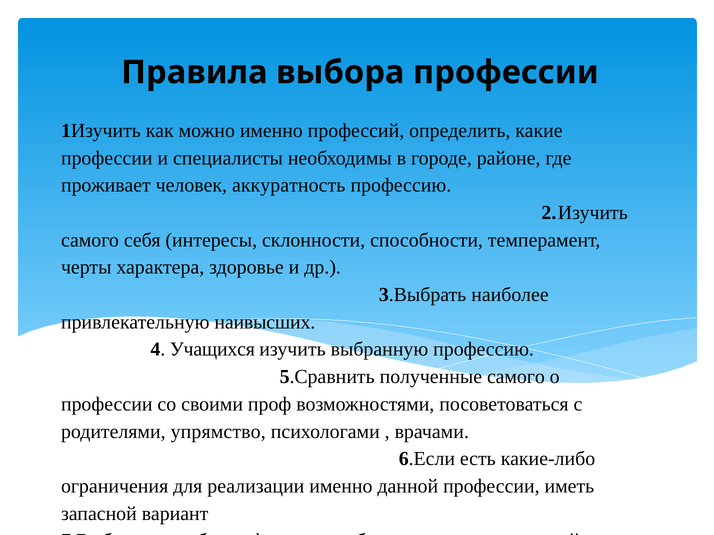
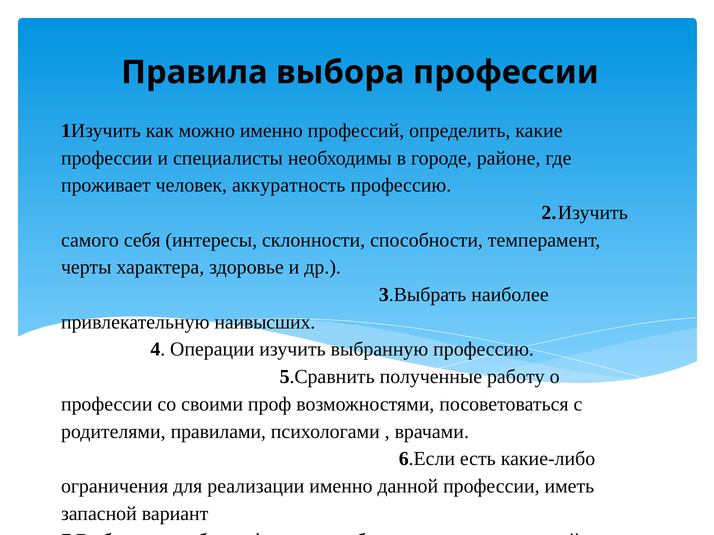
Учащихся: Учащихся -> Операции (212, 350)
полученные самого: самого -> работу (516, 377)
упрямство: упрямство -> правилами (218, 432)
